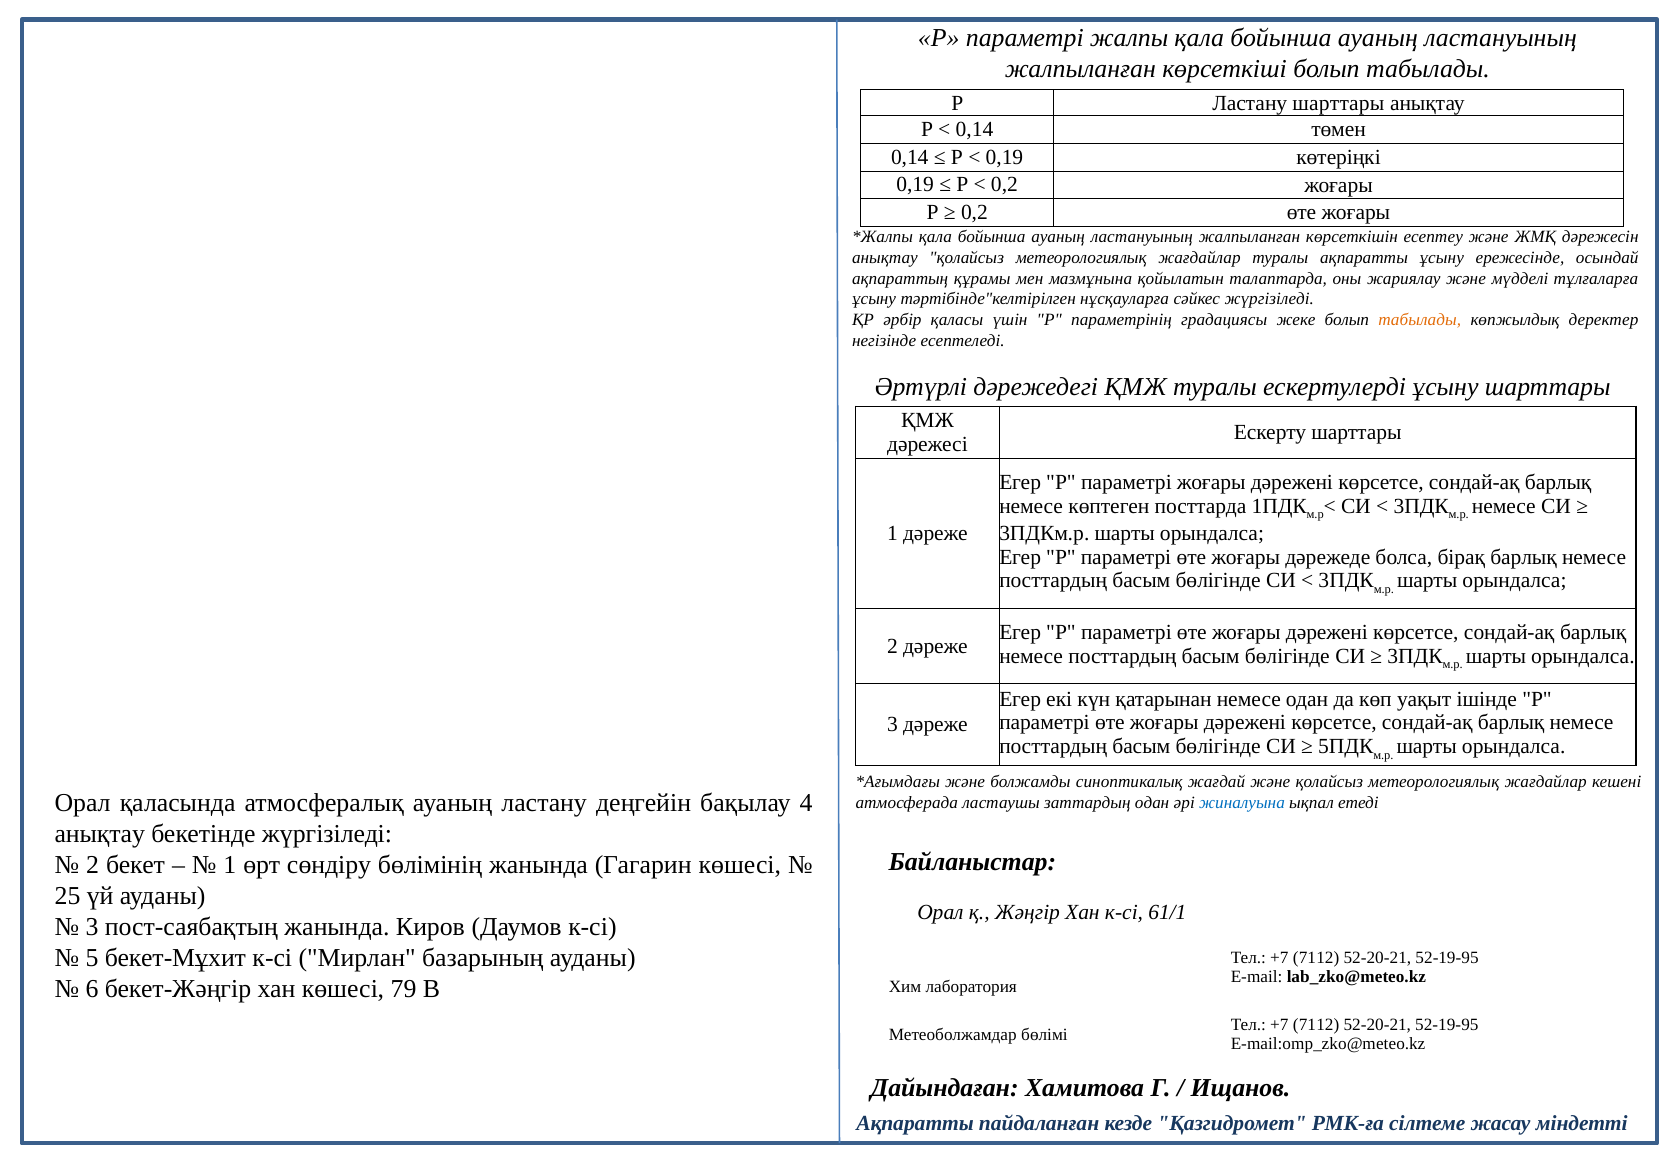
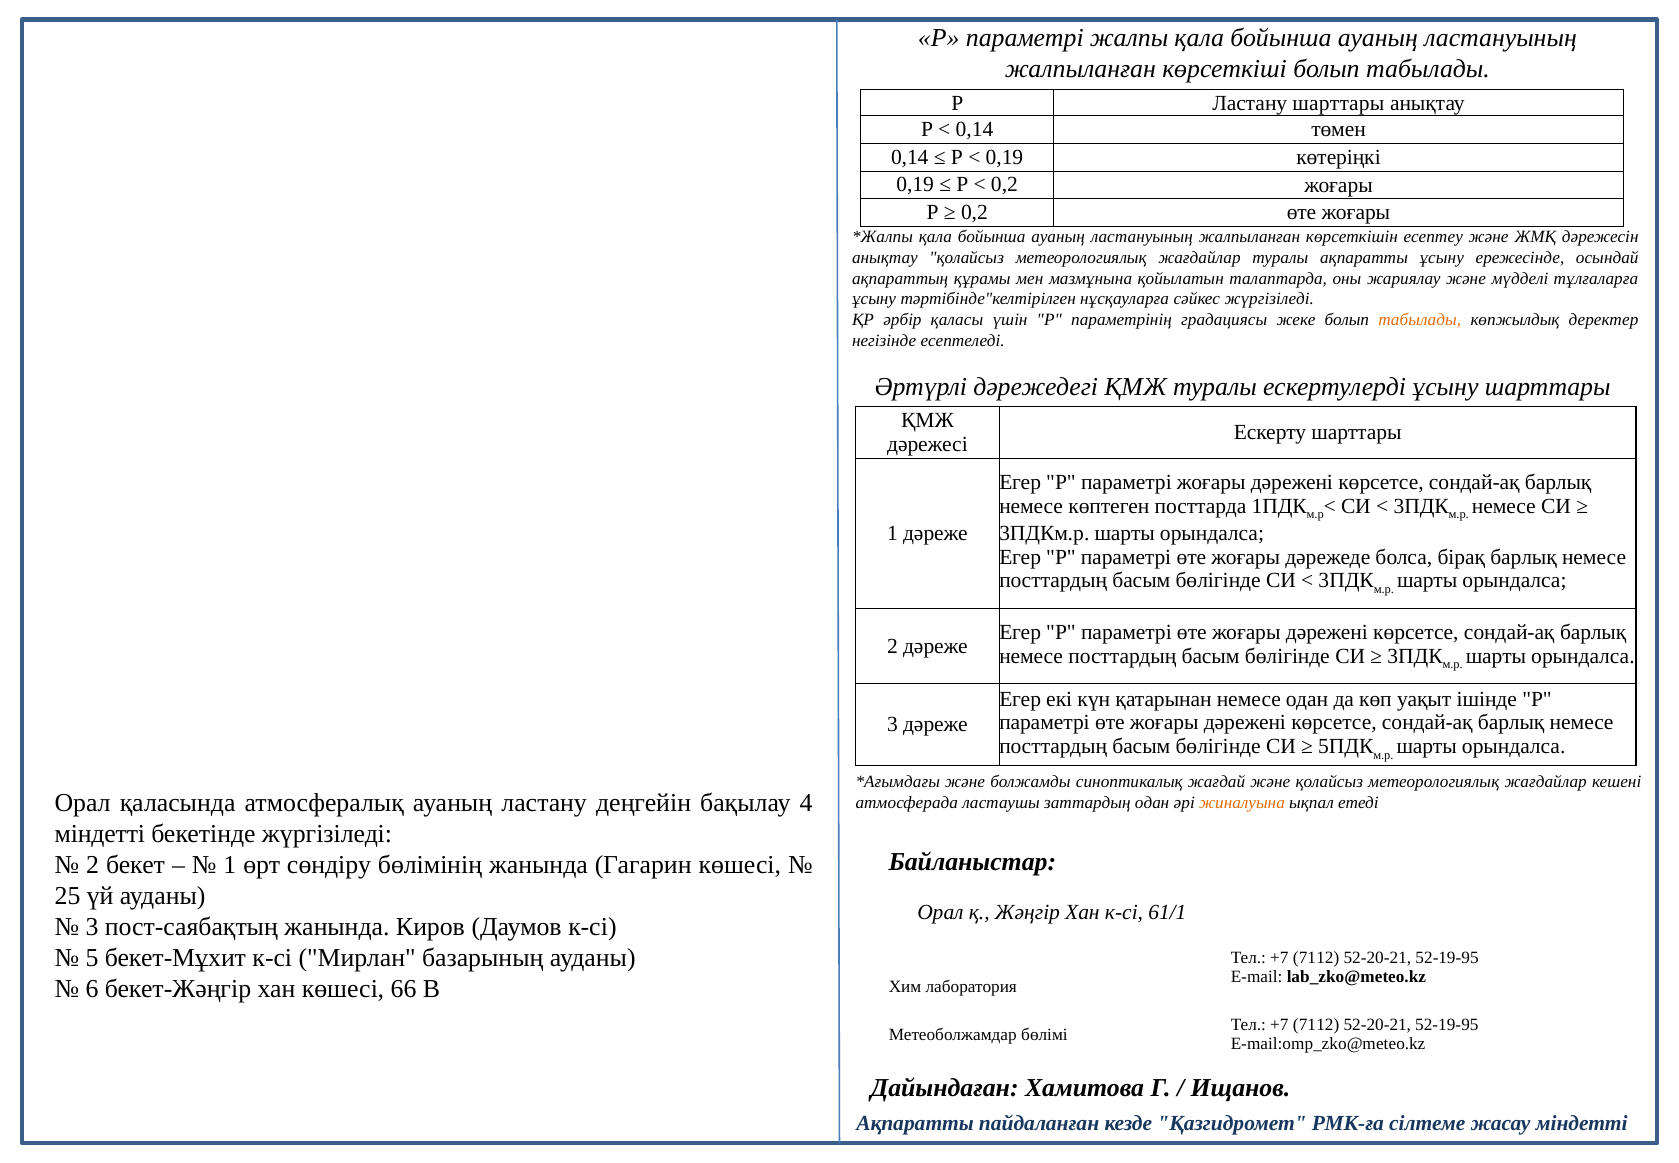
жиналуына colour: blue -> orange (1242, 802)
анықтау: анықтау -> міндетті (100, 833)
79: 79 -> 66 (404, 988)
